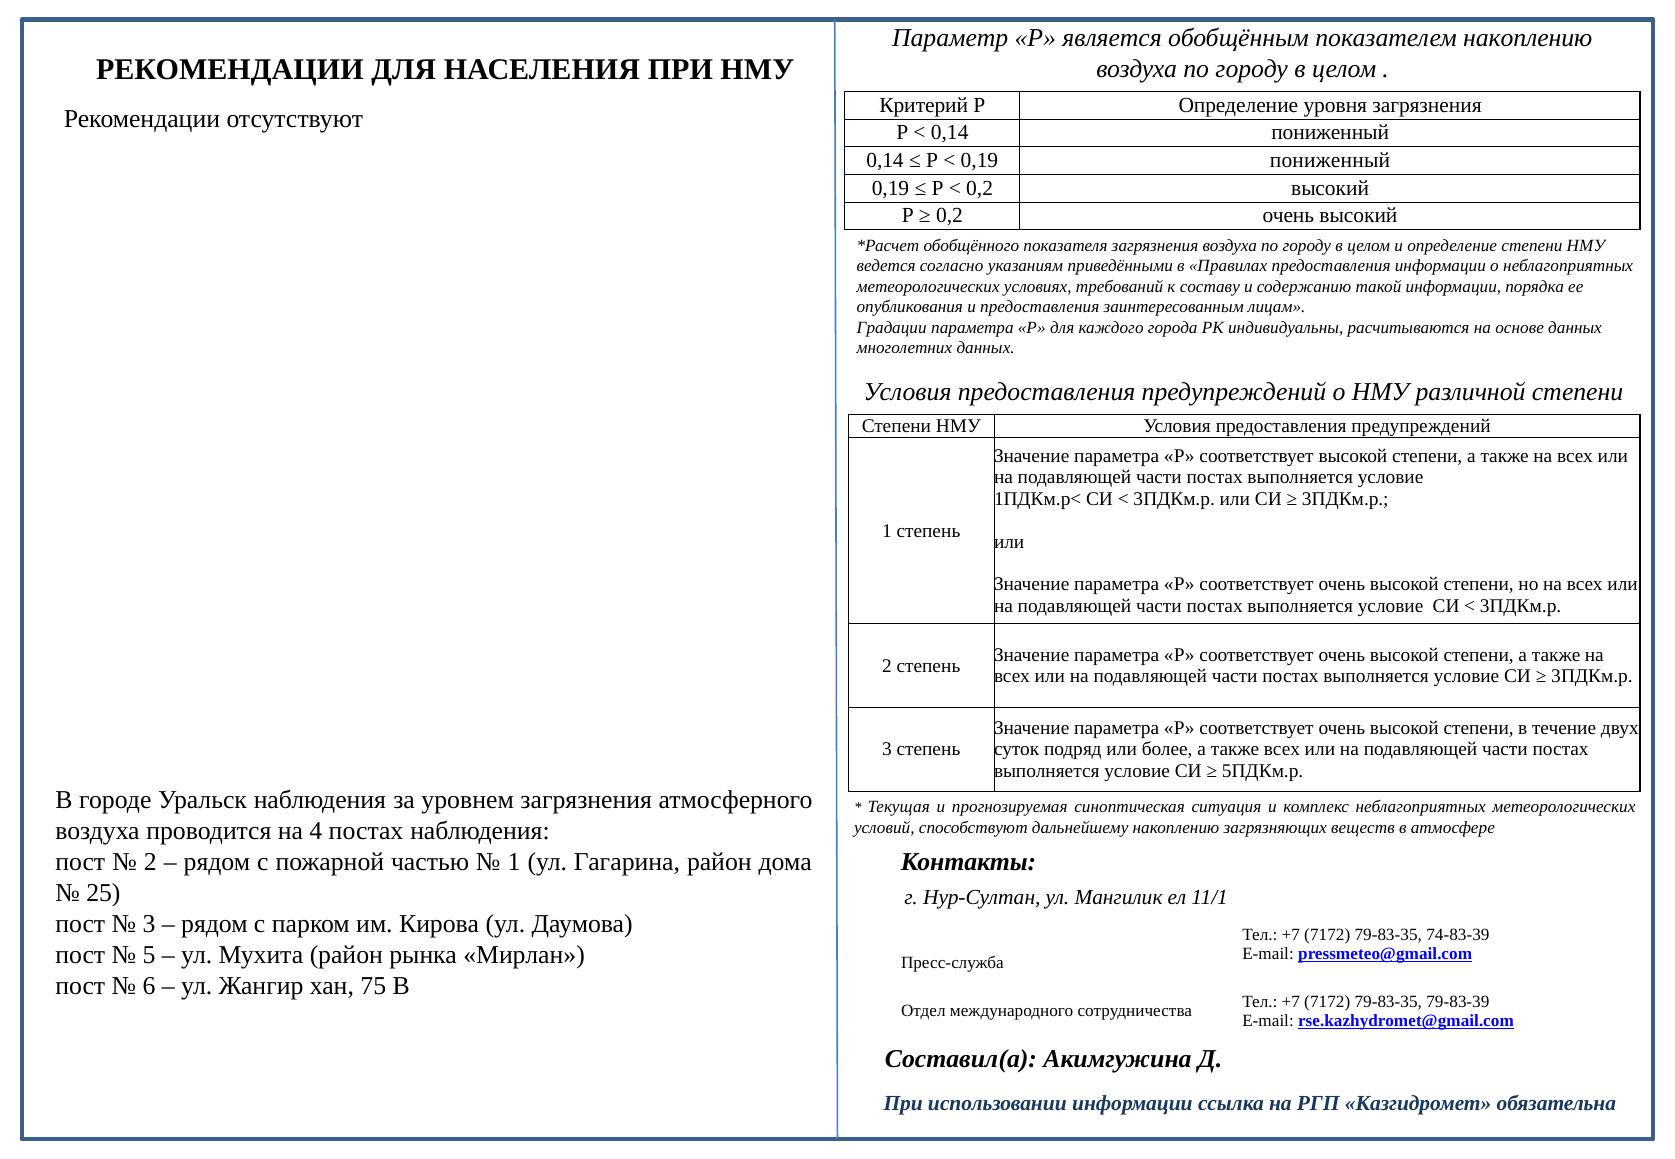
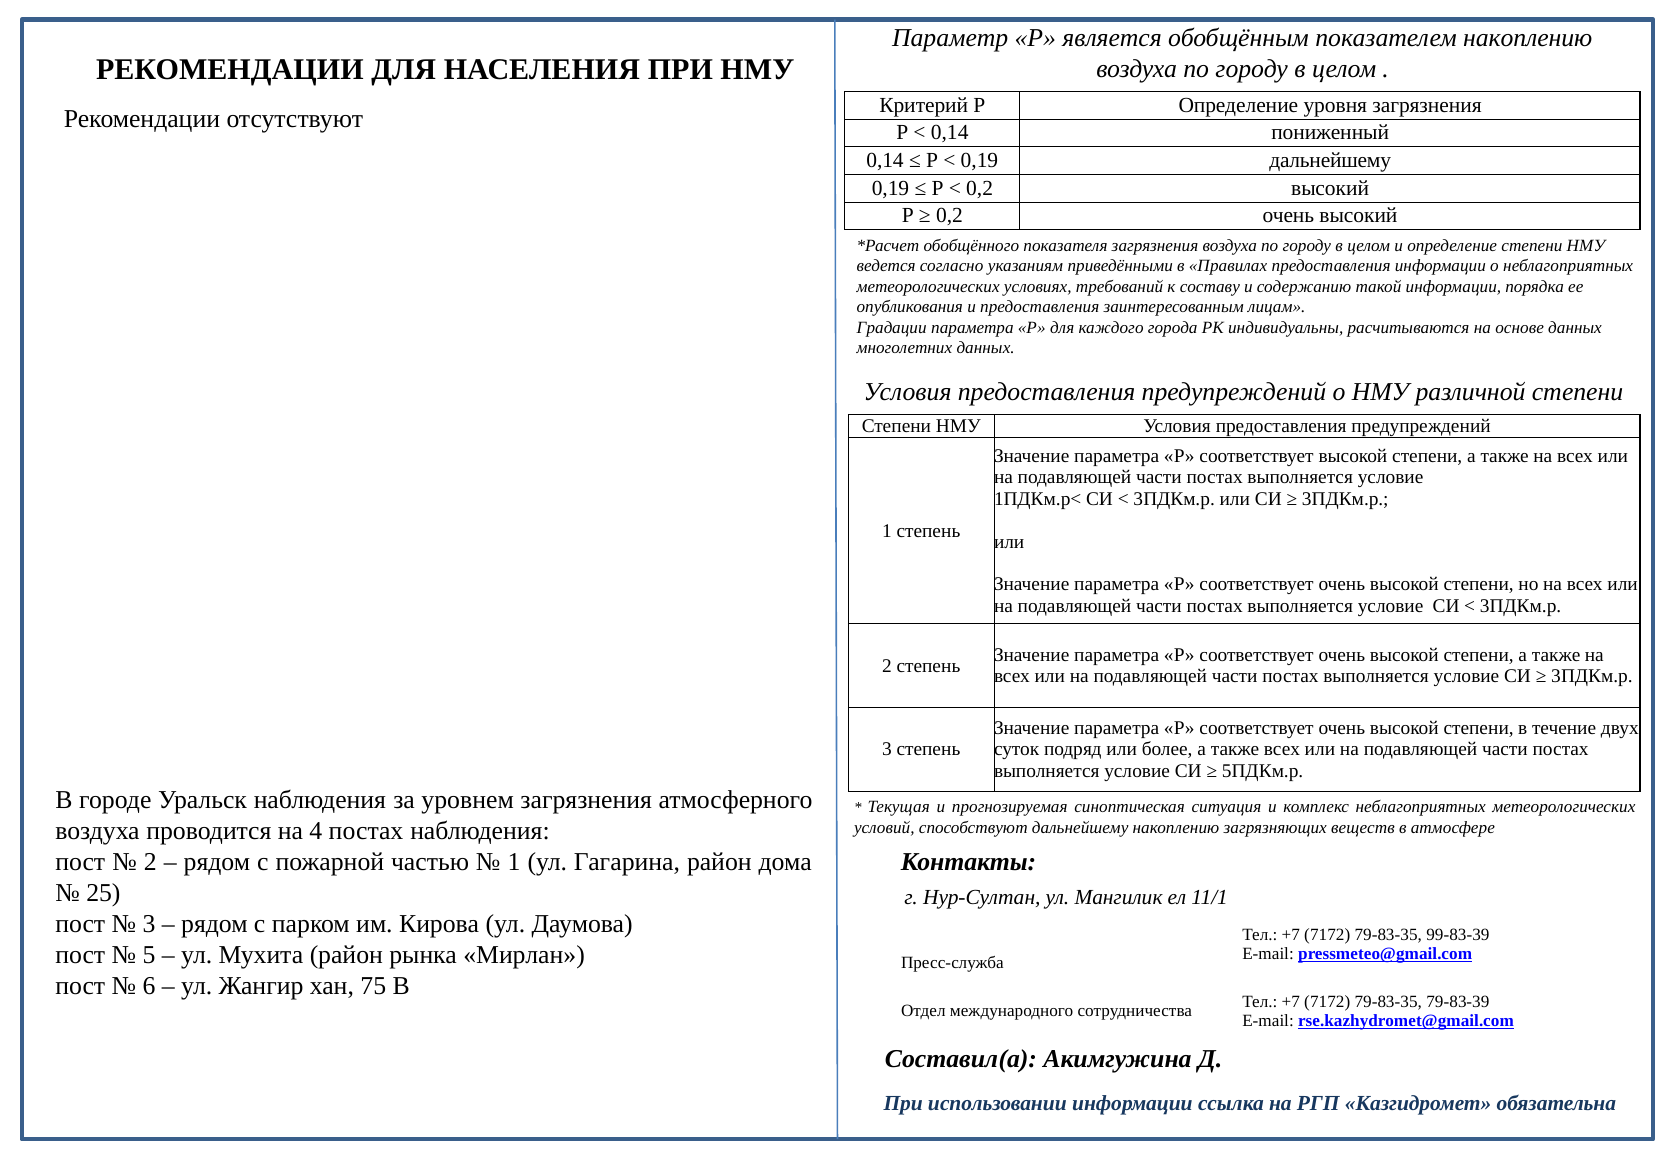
0,19 пониженный: пониженный -> дальнейшему (1330, 161)
74-83-39: 74-83-39 -> 99-83-39 (1458, 935)
